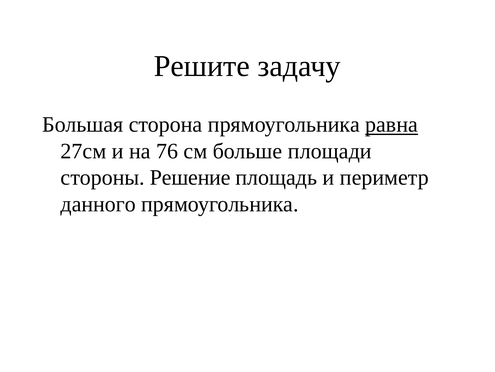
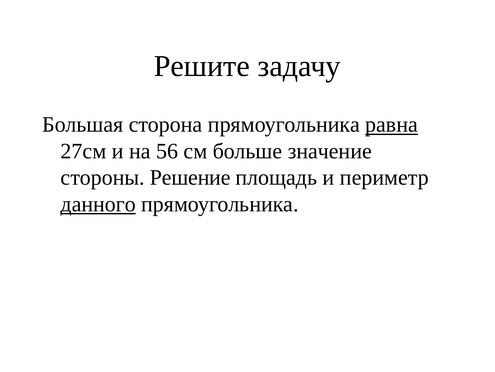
76: 76 -> 56 (167, 151)
площади: площади -> значение (330, 151)
данного underline: none -> present (98, 204)
